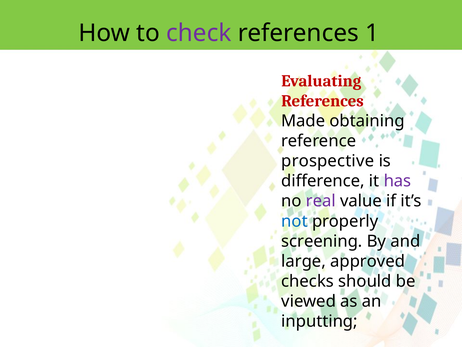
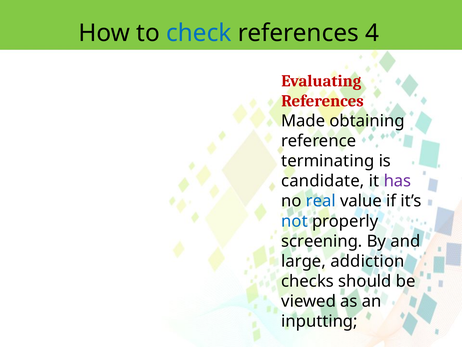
check colour: purple -> blue (199, 33)
1: 1 -> 4 (372, 33)
prospective: prospective -> terminating (328, 161)
difference: difference -> candidate (323, 181)
real colour: purple -> blue (321, 201)
approved: approved -> addiction (367, 261)
